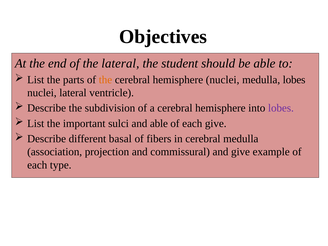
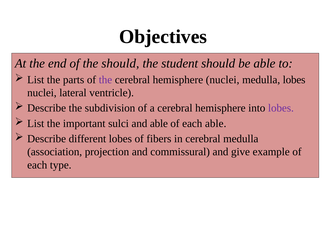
the lateral: lateral -> should (120, 63)
the colour: orange -> purple (105, 80)
each give: give -> able (216, 123)
different basal: basal -> lobes (120, 139)
